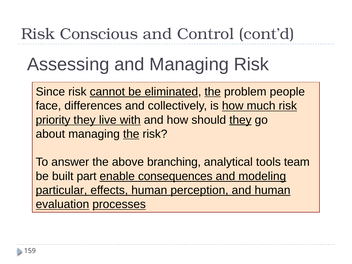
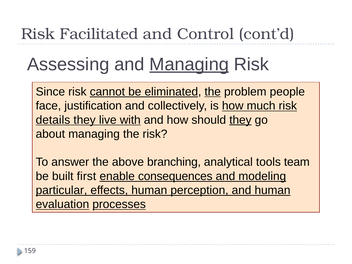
Conscious: Conscious -> Facilitated (99, 34)
Managing underline: none -> present (189, 64)
differences: differences -> justification (93, 106)
priority: priority -> details (53, 120)
the underline: present -> none (131, 134)
part: part -> first (86, 176)
